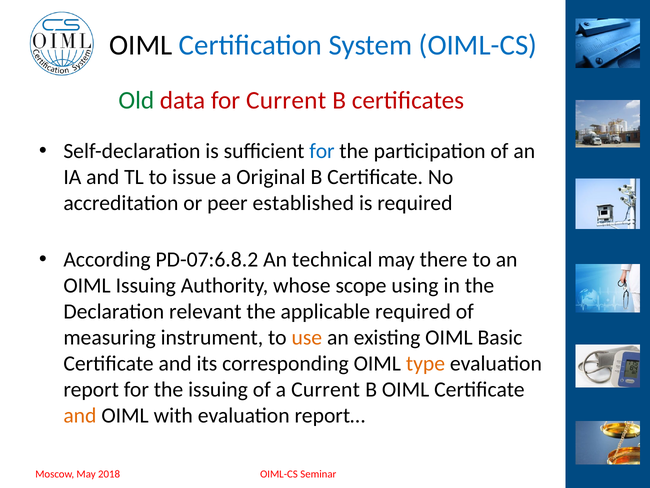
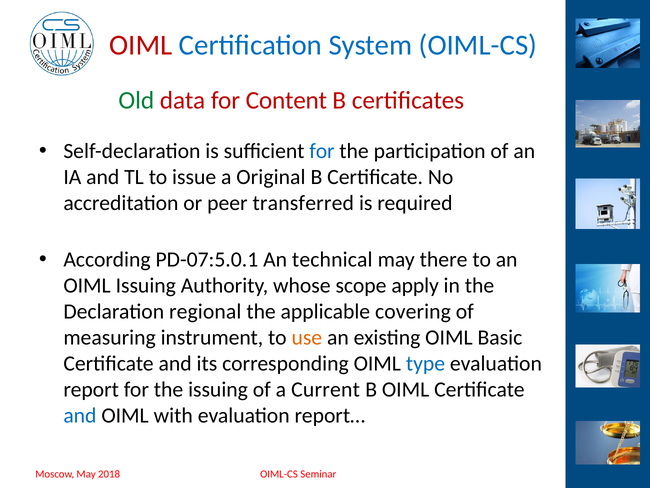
OIML colour: black -> red (141, 45)
for Current: Current -> Content (286, 100)
established: established -> transferred (303, 203)
PD-07:6.8.2: PD-07:6.8.2 -> PD-07:5.0.1 (207, 259)
using: using -> apply (415, 285)
relevant: relevant -> regional (205, 311)
applicable required: required -> covering (413, 311)
type colour: orange -> blue (425, 363)
and colour: orange -> blue (80, 415)
